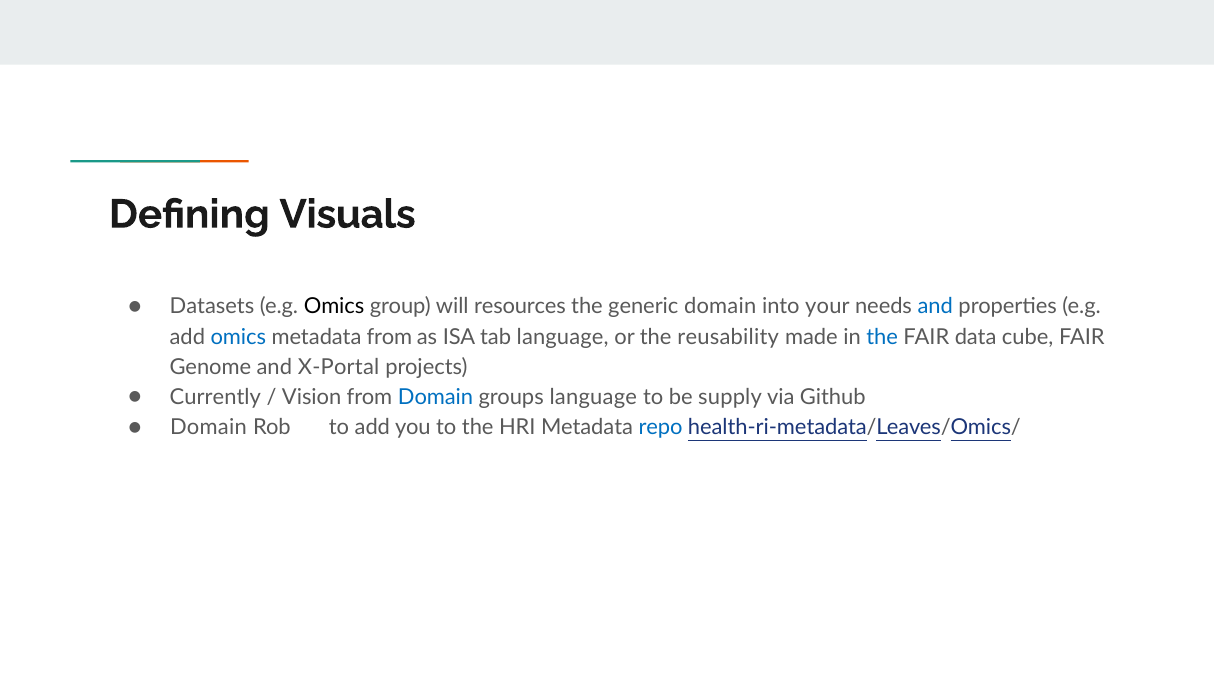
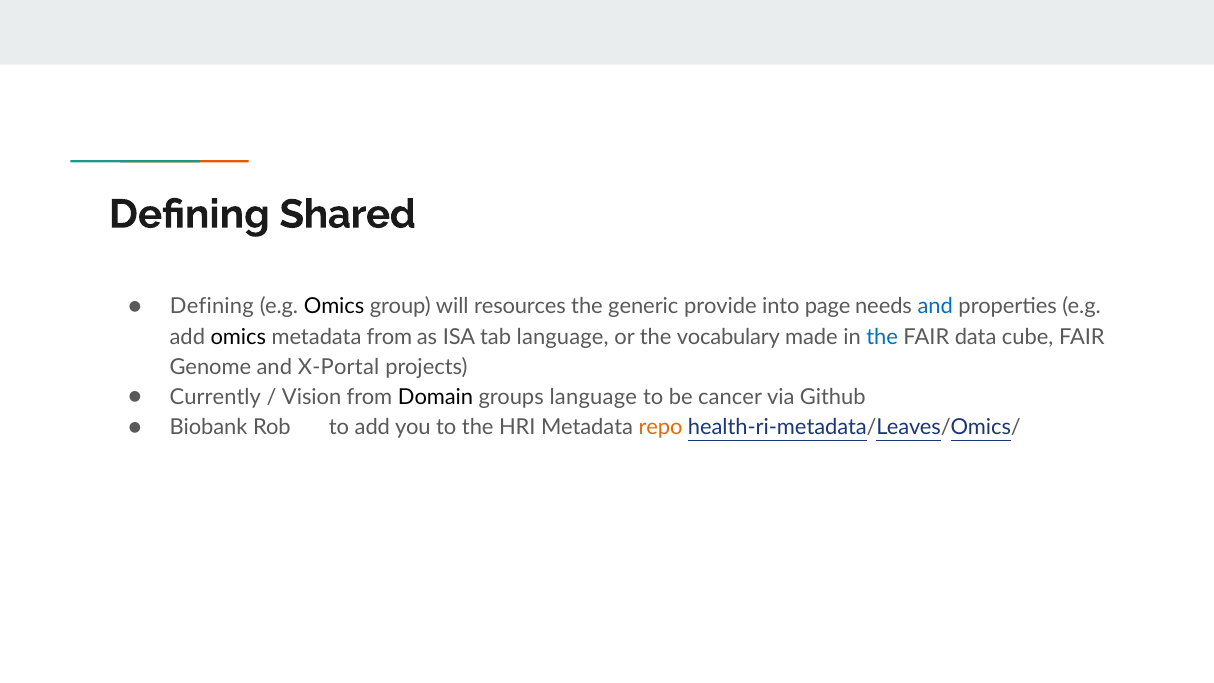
Visuals: Visuals -> Shared (348, 214)
Datasets: Datasets -> Defining (212, 307)
generic domain: domain -> provide (720, 307)
your: your -> page (828, 307)
omics colour: blue -> black (238, 337)
reusability: reusability -> vocabulary (728, 337)
Domain colour: blue -> black (436, 397)
supply: supply -> cancer (730, 397)
Domain: Domain -> Biobank (209, 427)
repo colour: blue -> orange (660, 427)
